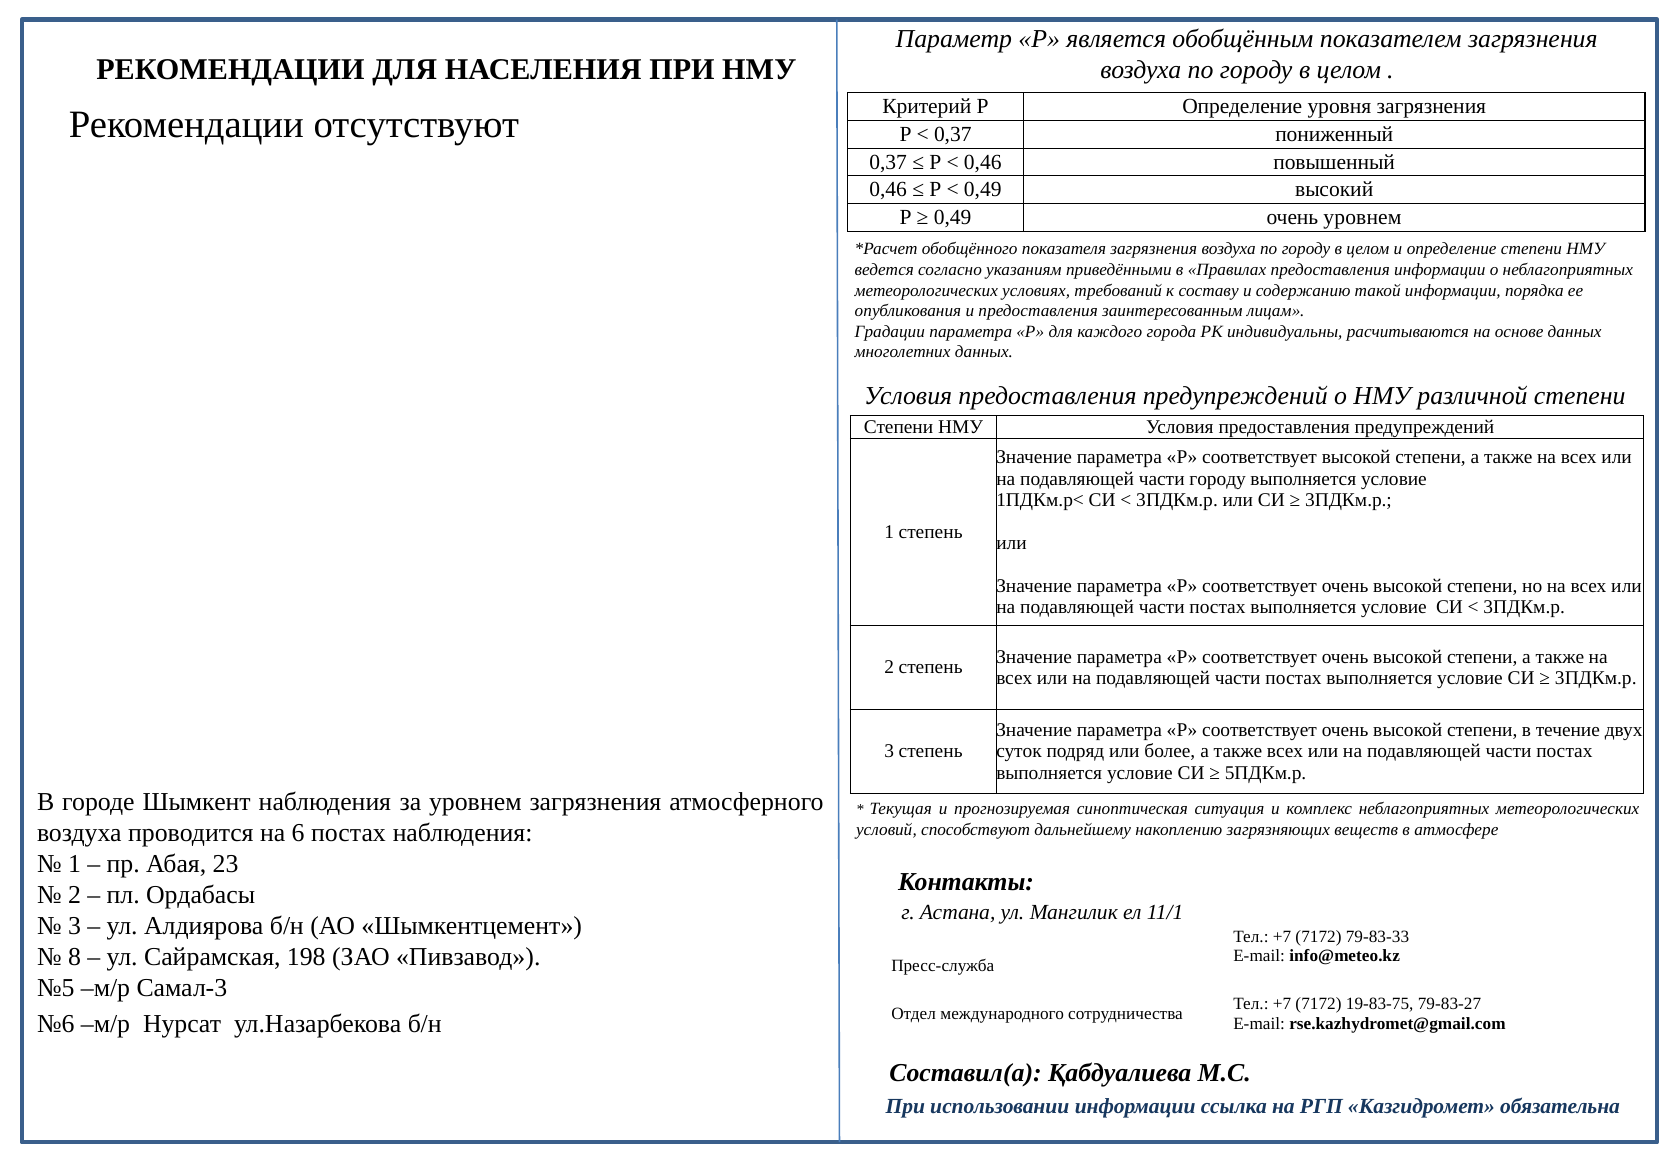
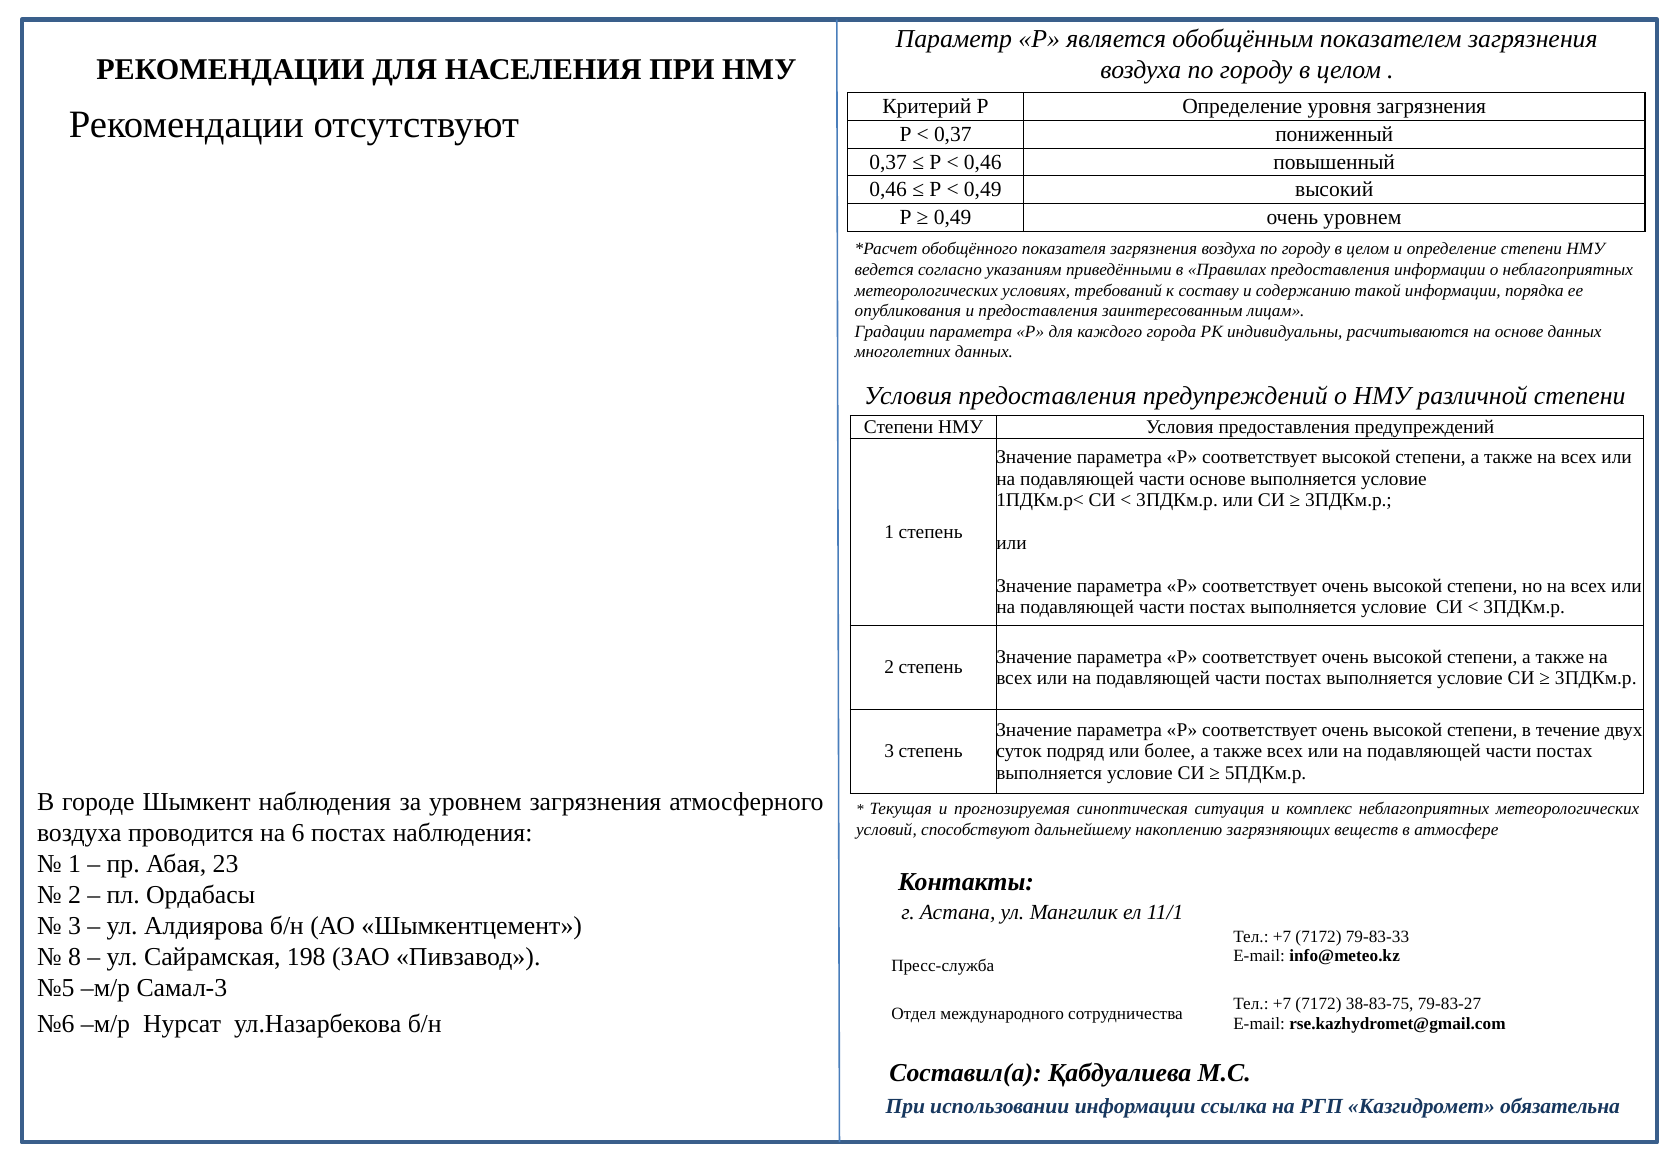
части городу: городу -> основе (1218, 479)
19-83-75: 19-83-75 -> 38-83-75 (1380, 1005)
